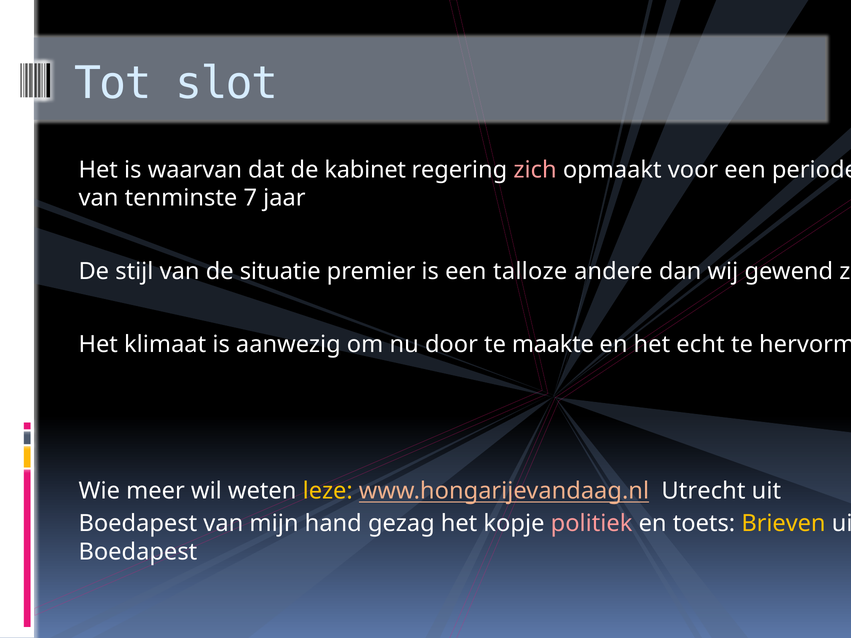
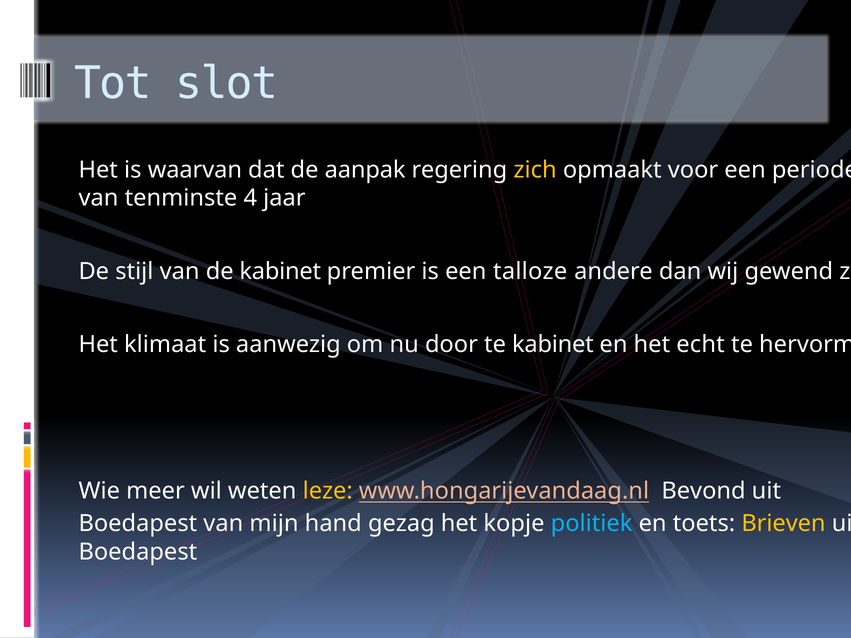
kabinet: kabinet -> aanpak (365, 170)
zich colour: pink -> yellow (535, 170)
7: 7 -> 4 (250, 198)
de situatie: situatie -> kabinet (280, 271)
te maakte: maakte -> kabinet (553, 345)
Utrecht: Utrecht -> Bevond (704, 491)
politiek colour: pink -> light blue (592, 524)
